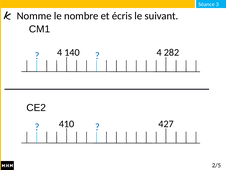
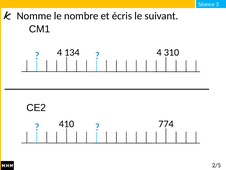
140: 140 -> 134 (72, 52)
282: 282 -> 310 (172, 52)
427: 427 -> 774 (166, 124)
